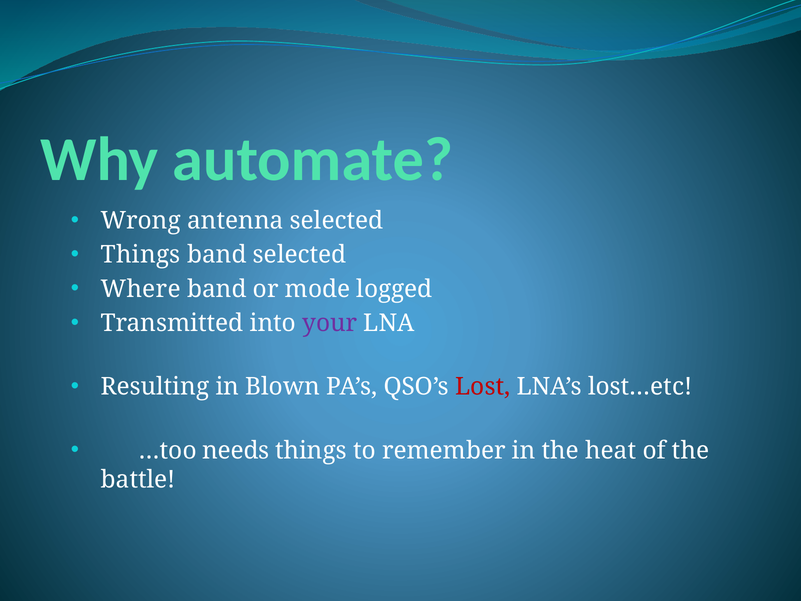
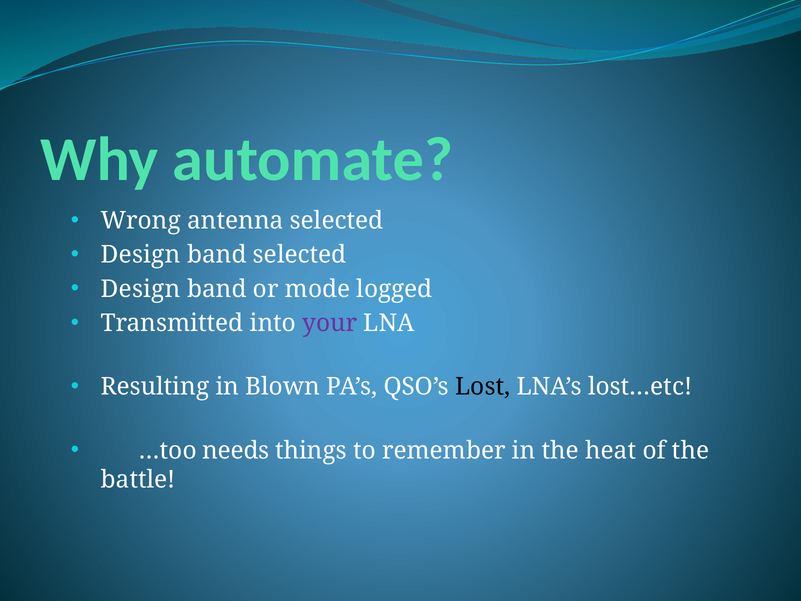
Things: Things -> Design (141, 255)
Where: Where -> Design (141, 289)
Lost colour: red -> black (483, 387)
